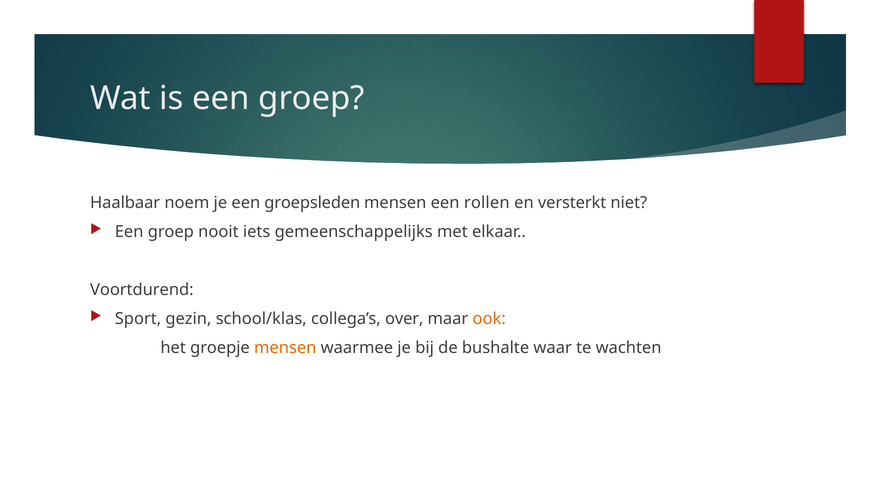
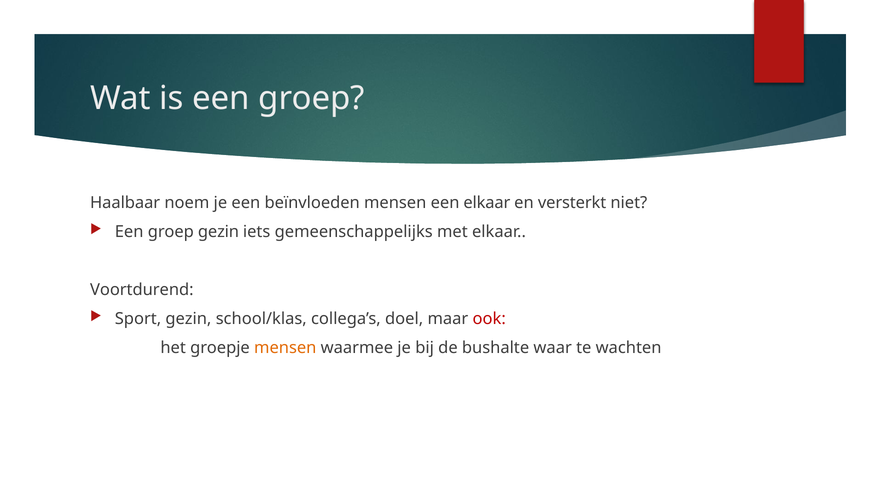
groepsleden: groepsleden -> beïnvloeden (312, 203)
een rollen: rollen -> elkaar (487, 203)
groep nooit: nooit -> gezin (219, 232)
over: over -> doel (404, 319)
ook colour: orange -> red (489, 319)
